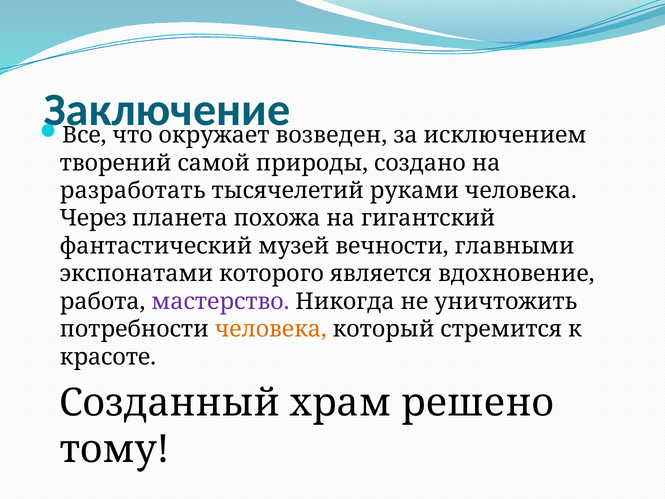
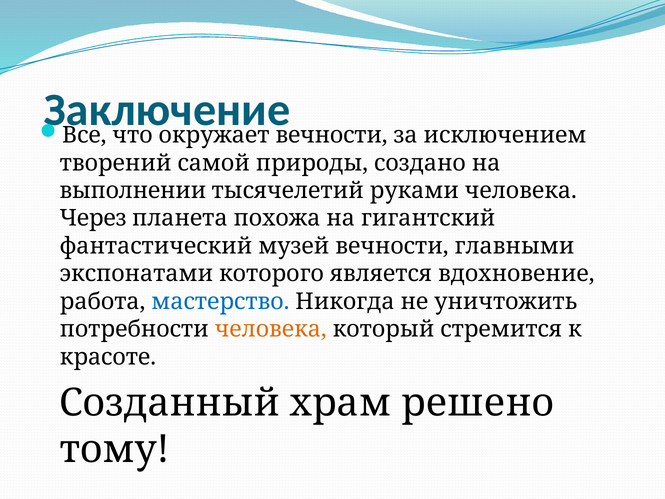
возведен: возведен -> вечности (332, 135)
разработать: разработать -> выполнении (133, 191)
мастерство colour: purple -> blue (220, 301)
